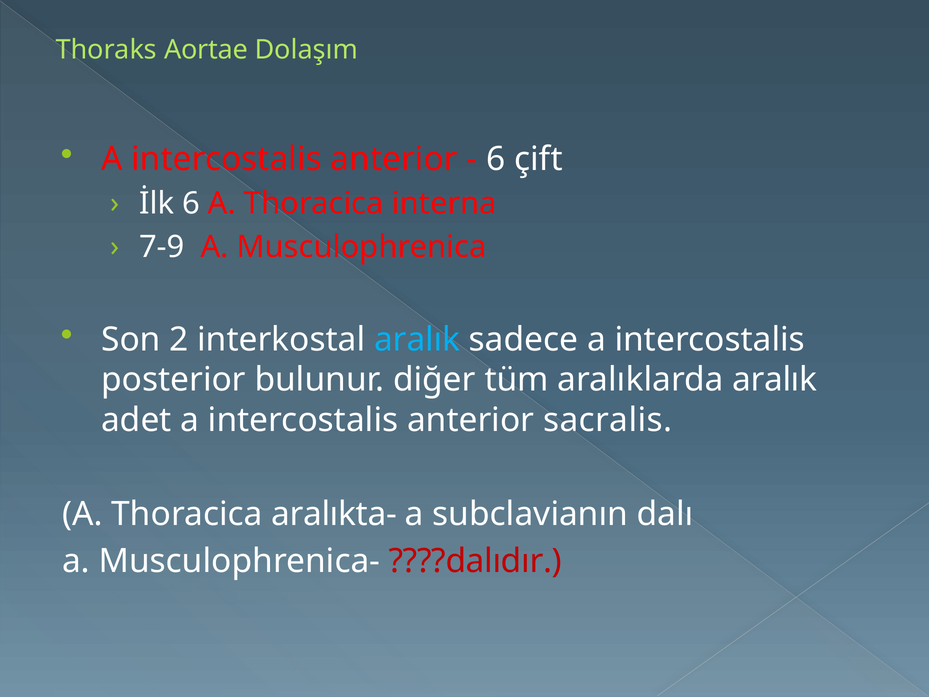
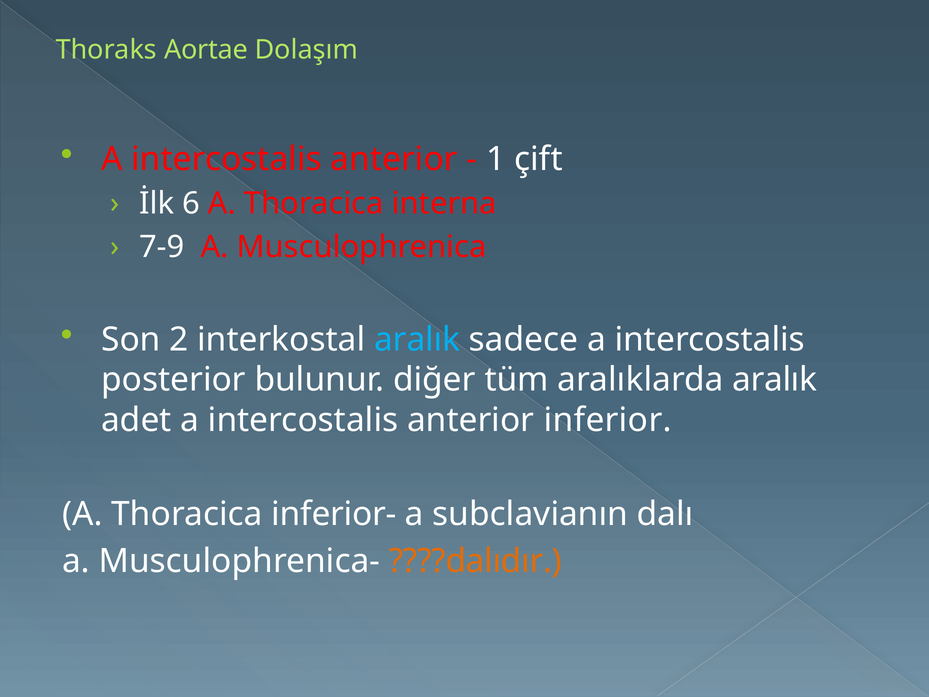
6: 6 -> 1 (496, 159)
sacralis: sacralis -> inferior (608, 420)
aralıkta-: aralıkta- -> inferior- (334, 514)
????dalıdır colour: red -> orange (475, 561)
